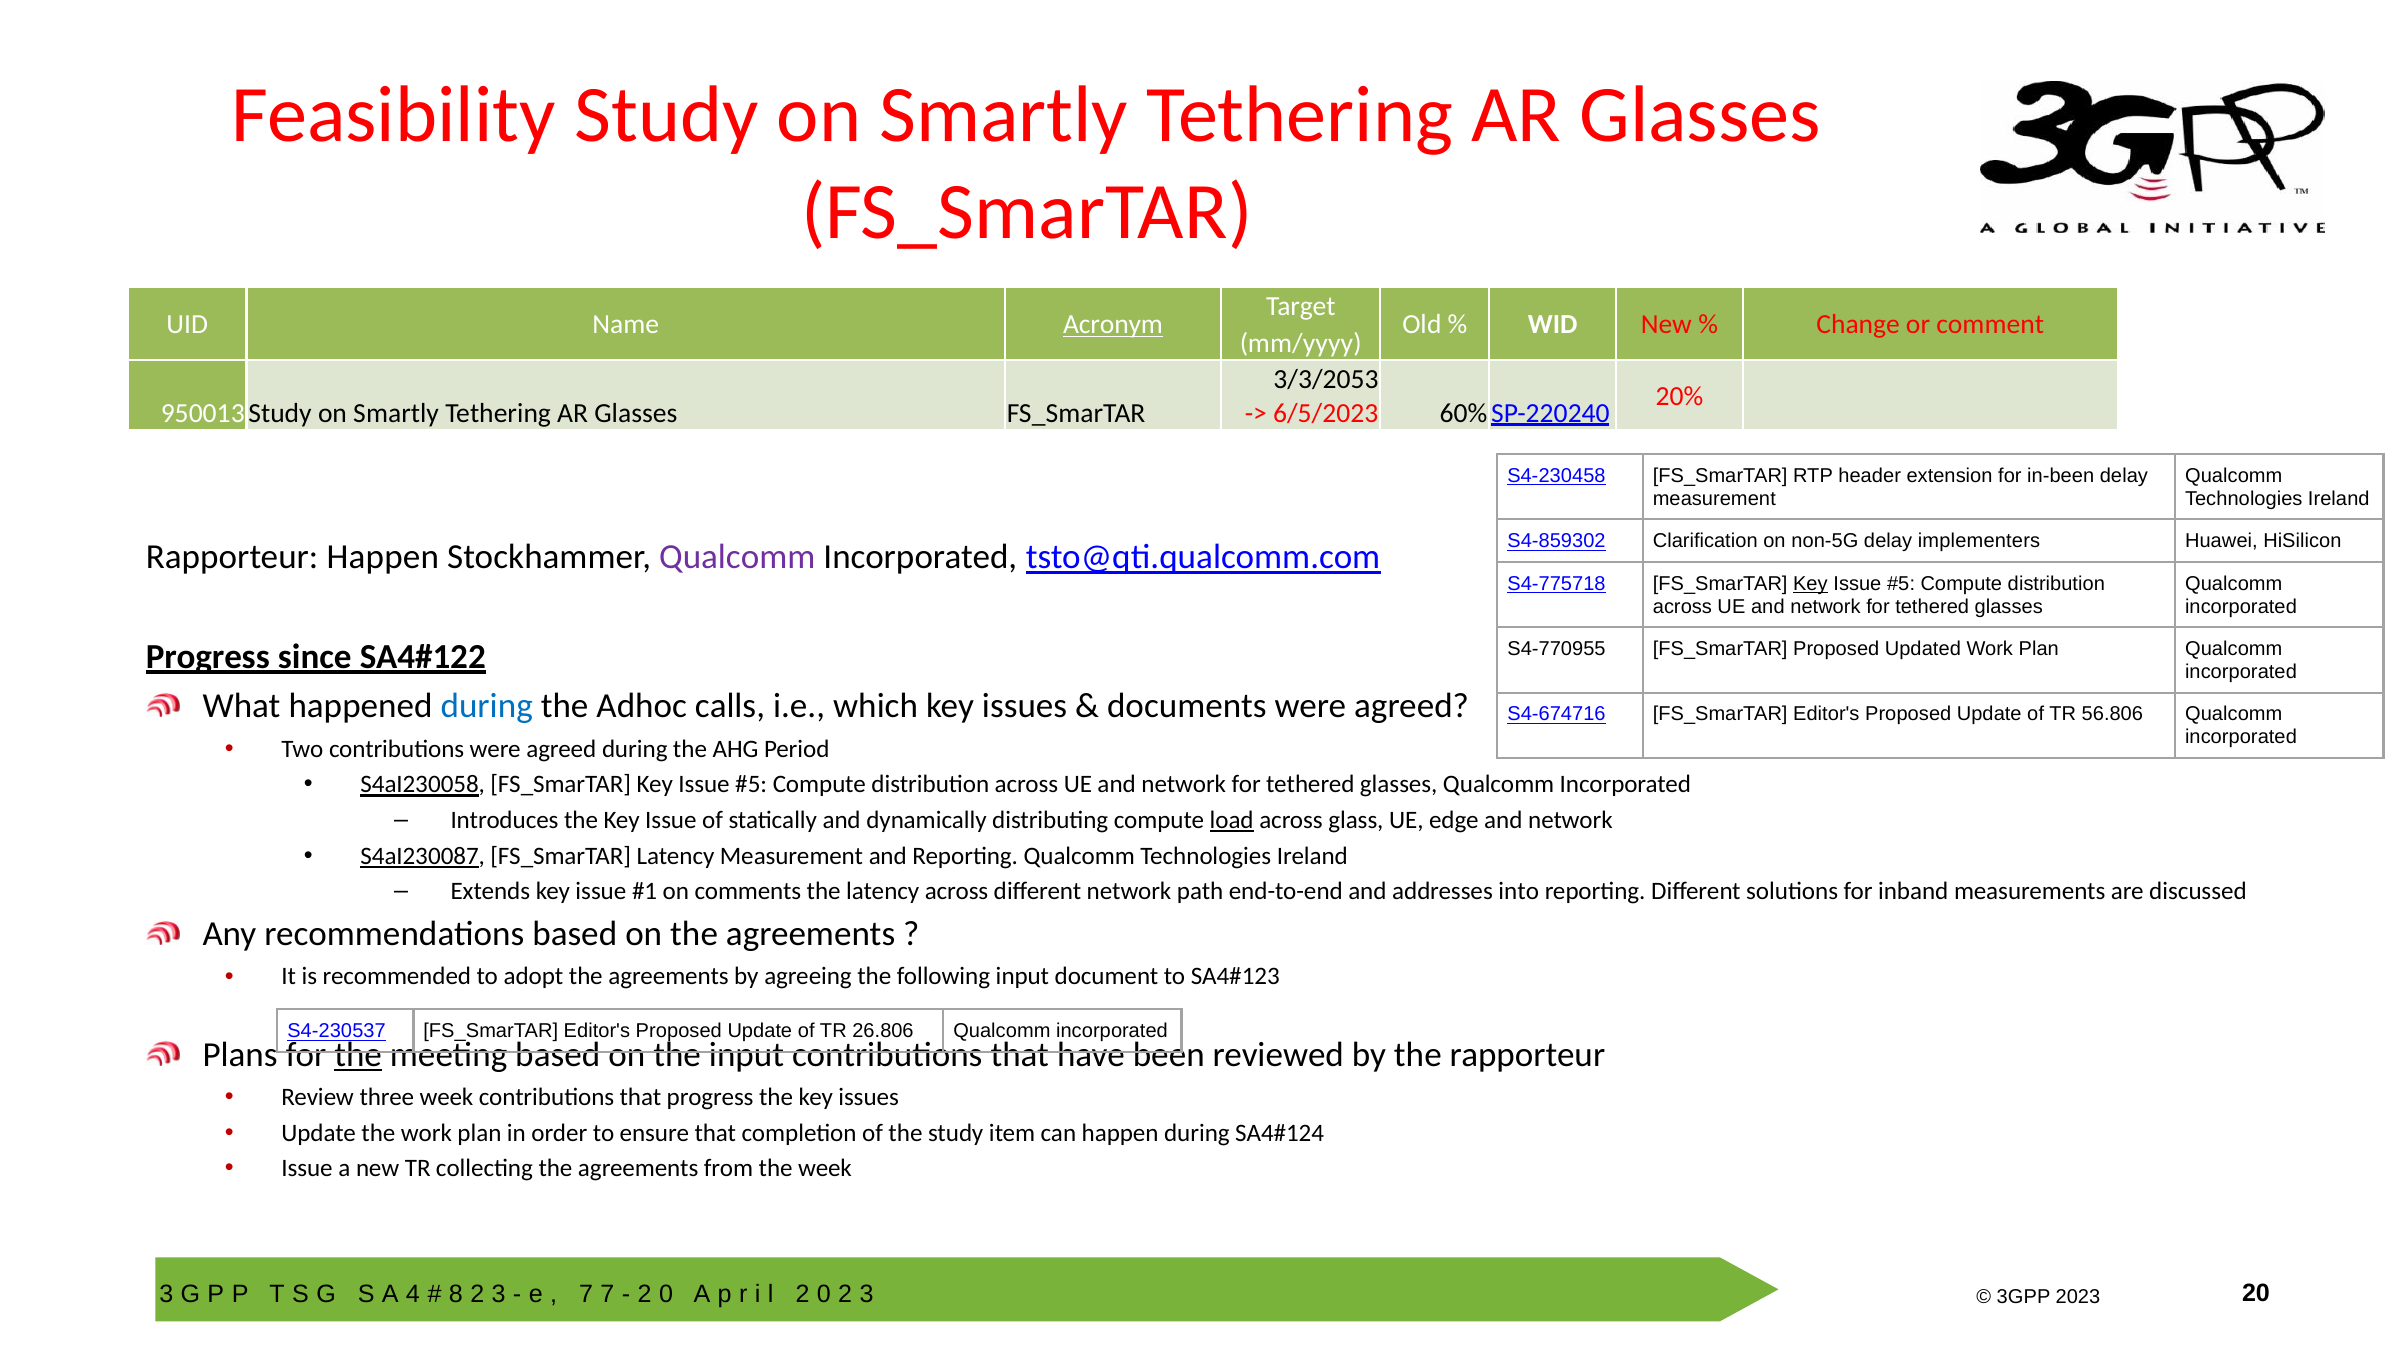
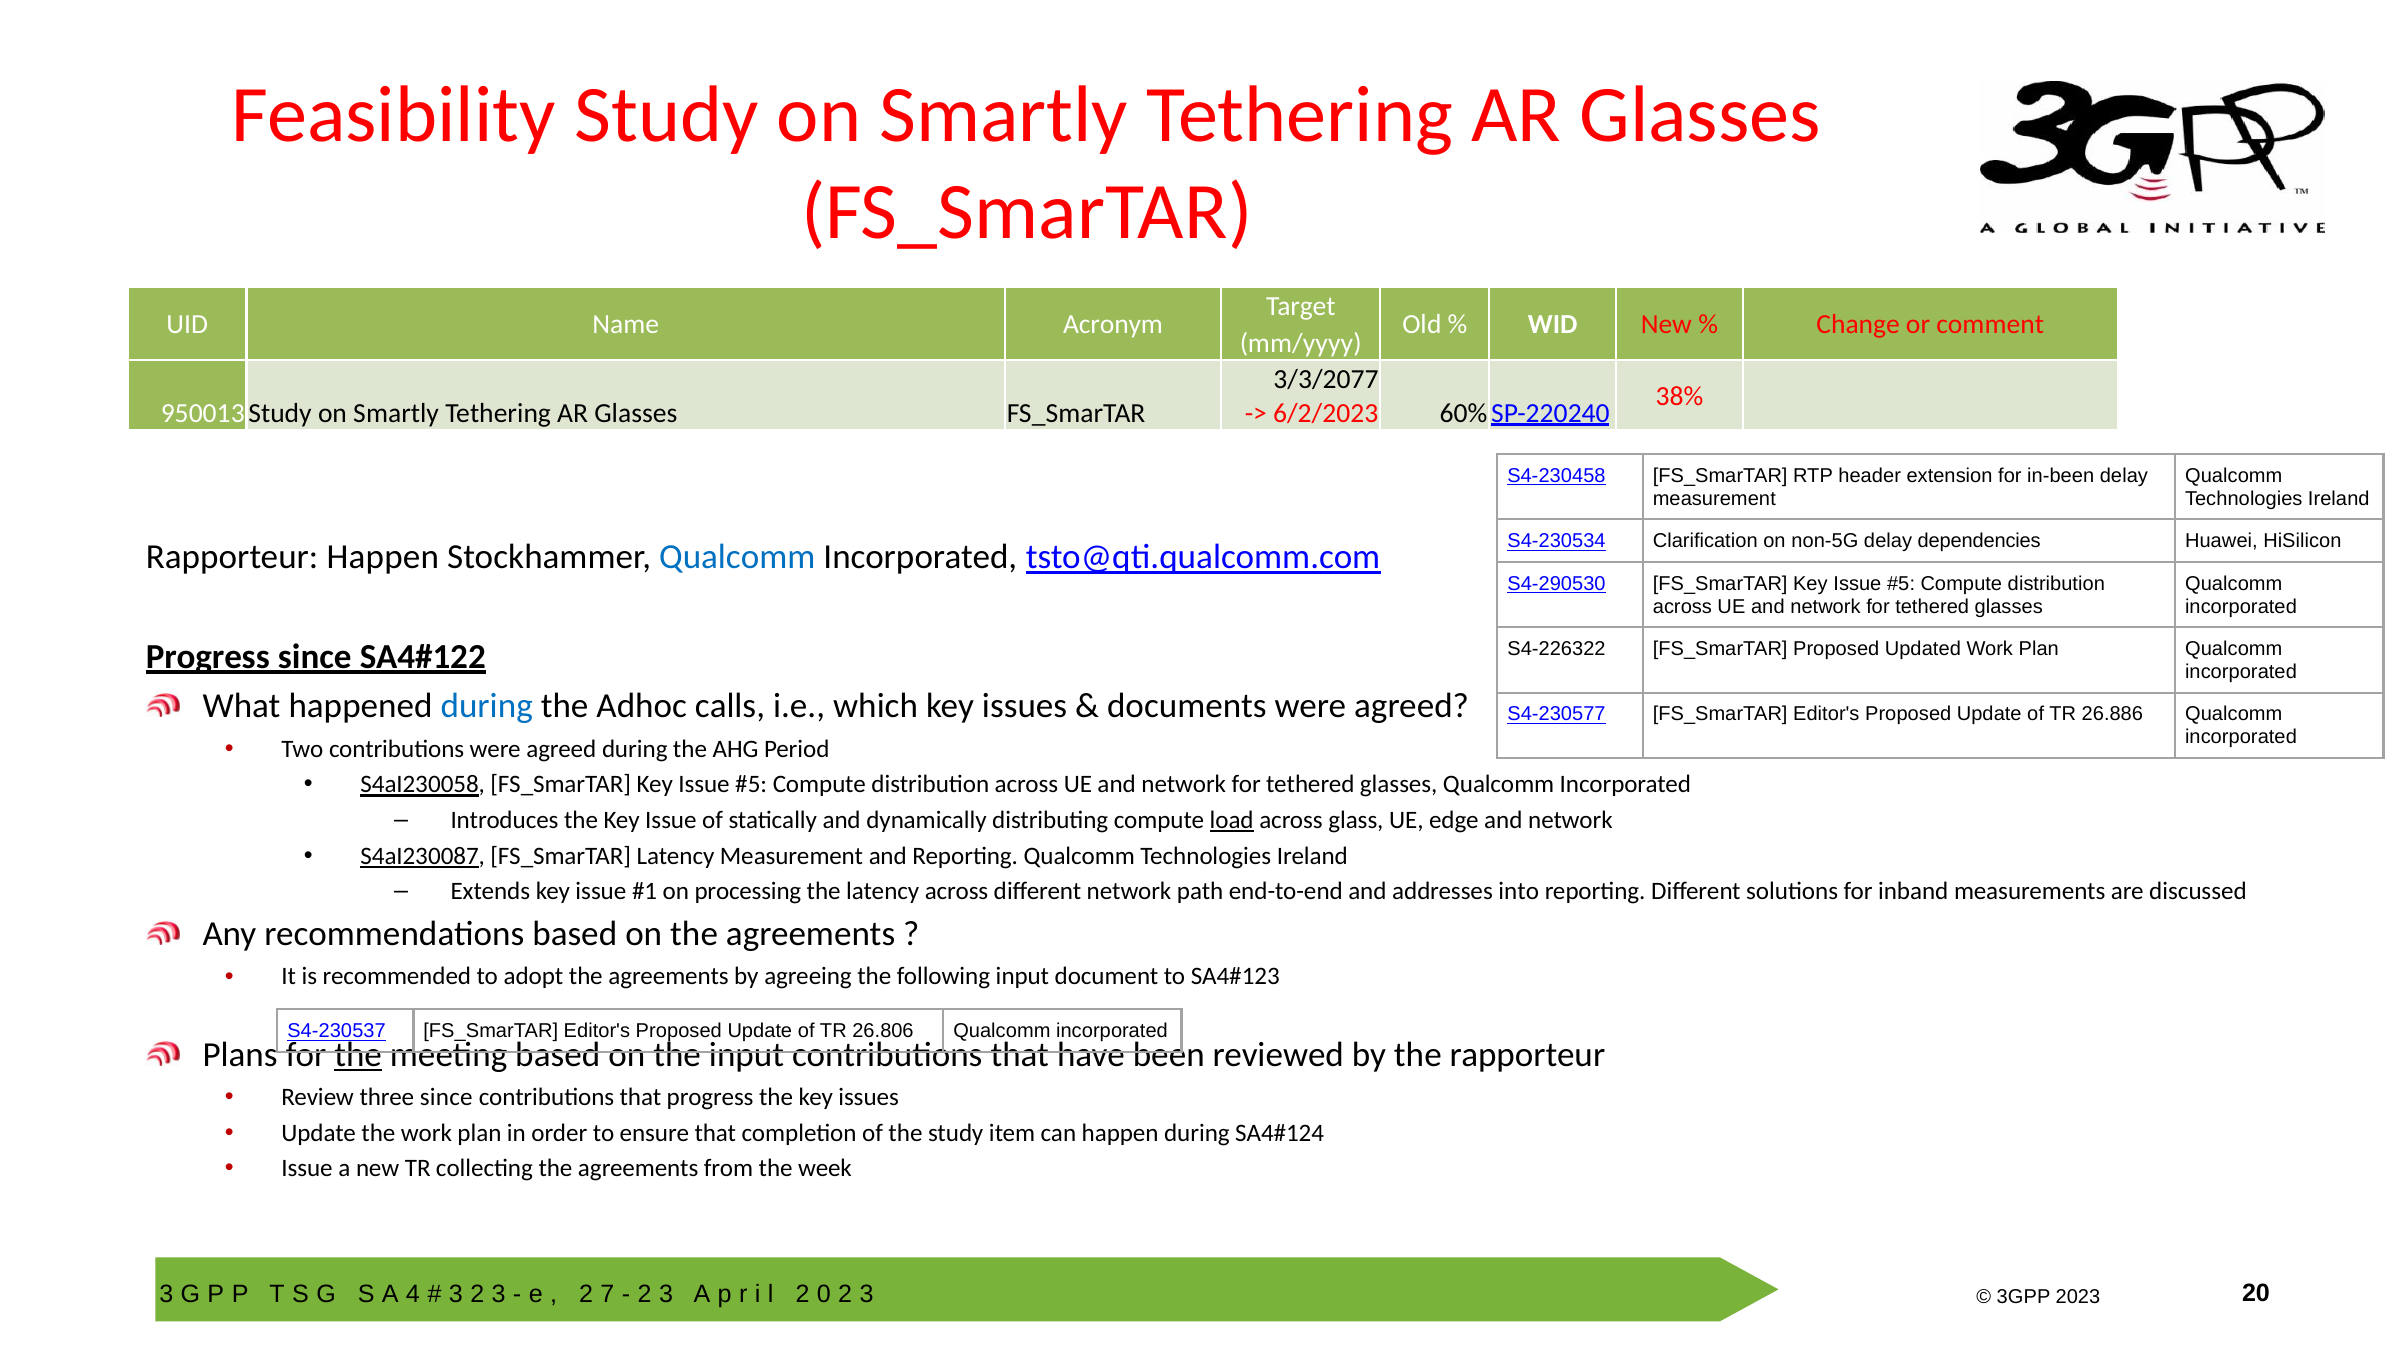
Acronym underline: present -> none (1113, 325)
3/3/2053: 3/3/2053 -> 3/3/2077 (1326, 379)
20%: 20% -> 38% (1680, 396)
6/5/2023: 6/5/2023 -> 6/2/2023 (1326, 413)
S4-859302: S4-859302 -> S4-230534 (1556, 541)
implementers: implementers -> dependencies (1979, 541)
Qualcomm colour: purple -> blue (737, 557)
S4-775718: S4-775718 -> S4-290530 (1556, 584)
Key underline: present -> none (1810, 584)
S4-770955: S4-770955 -> S4-226322 (1556, 649)
S4-674716: S4-674716 -> S4-230577 (1556, 715)
56.806: 56.806 -> 26.886 (2112, 715)
comments: comments -> processing (748, 892)
three week: week -> since (446, 1098)
8: 8 -> 3 (456, 1294)
7: 7 -> 2 (586, 1294)
0: 0 -> 3 (666, 1294)
